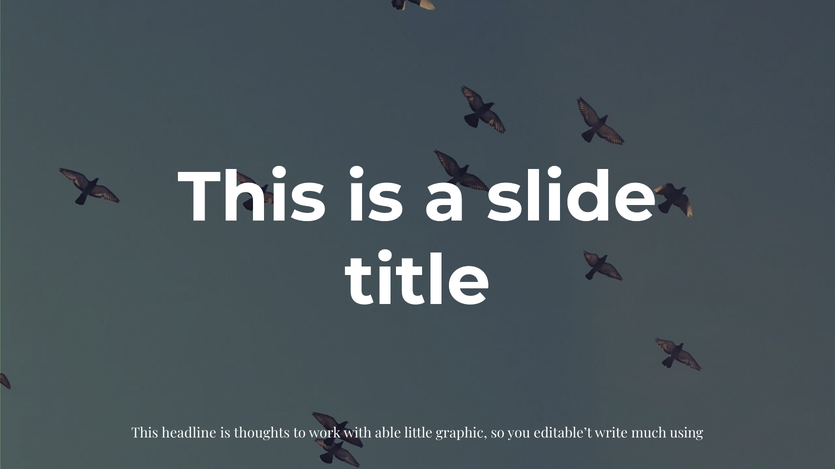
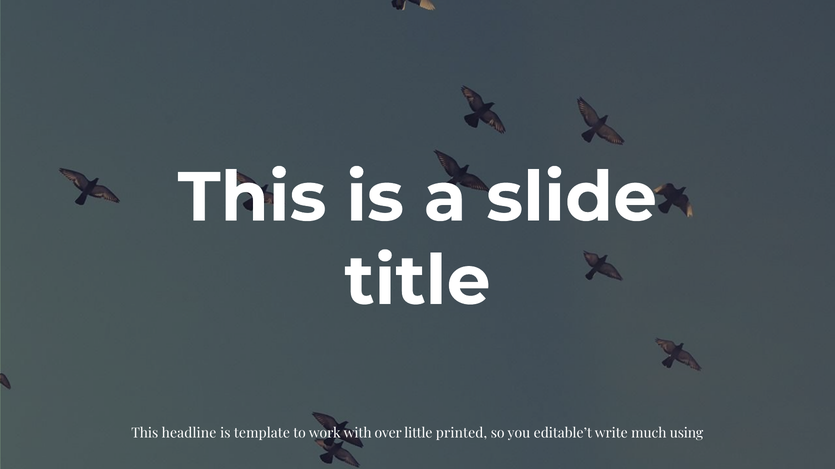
thoughts: thoughts -> template (262, 434)
able: able -> over (388, 434)
graphic: graphic -> printed (462, 434)
